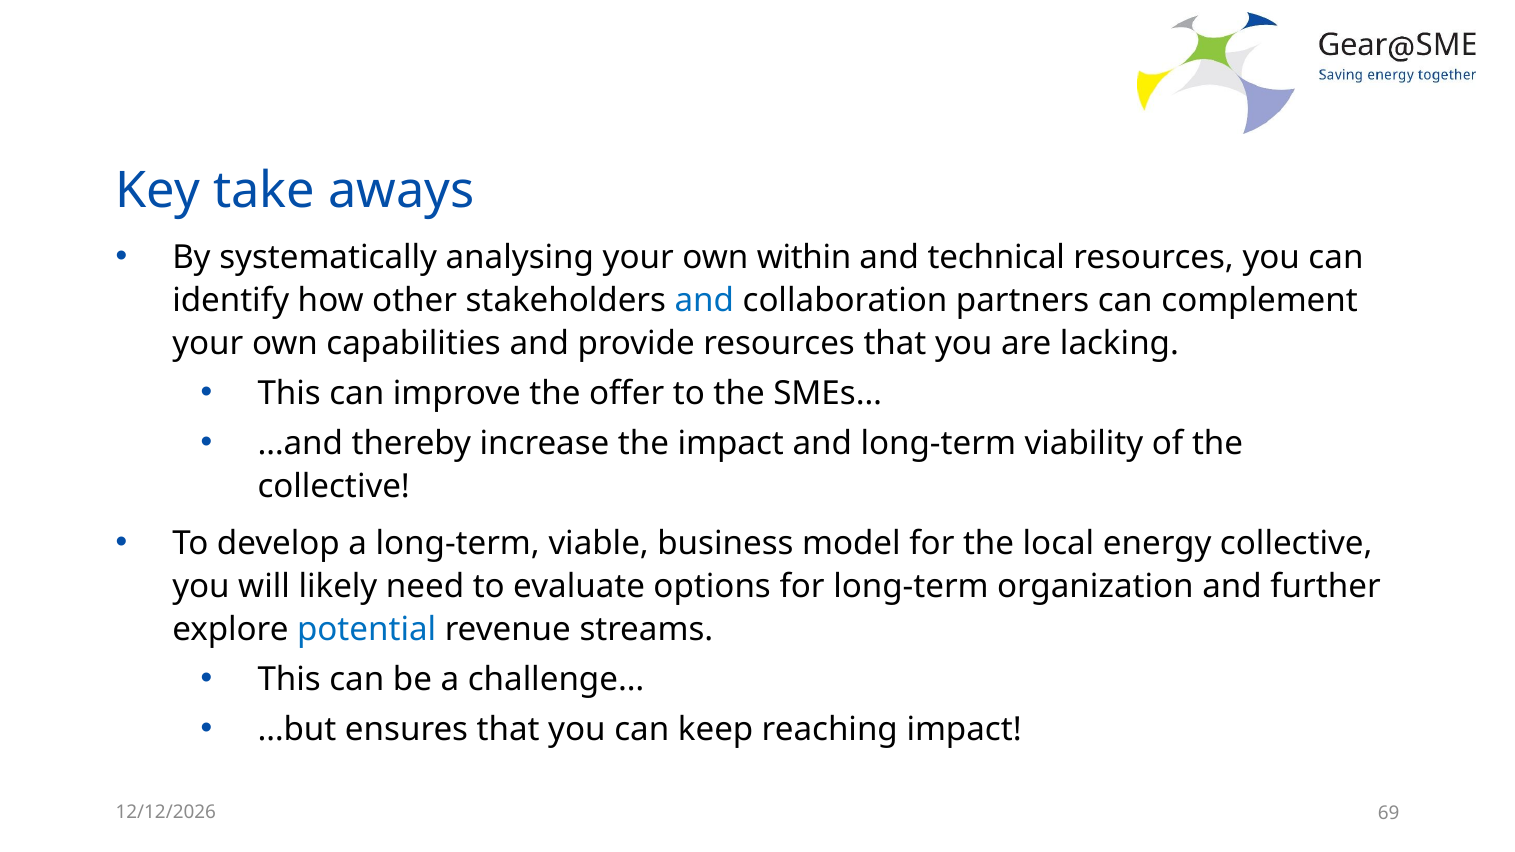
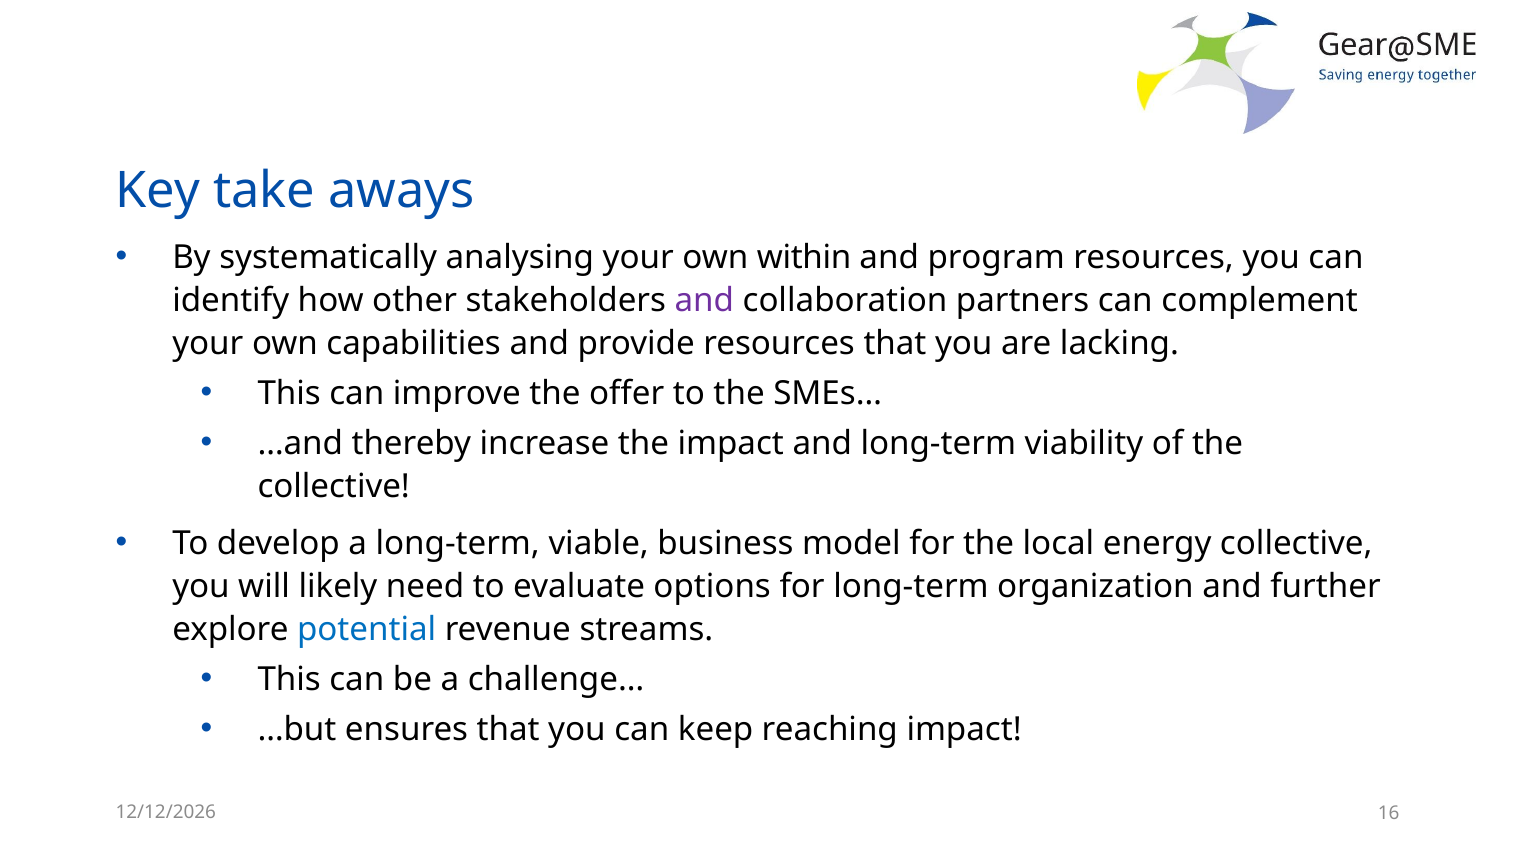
technical: technical -> program (996, 258)
and colour: blue -> purple (704, 301)
69: 69 -> 16 (1389, 813)
